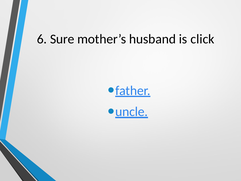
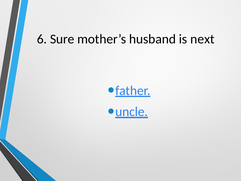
click: click -> next (202, 39)
